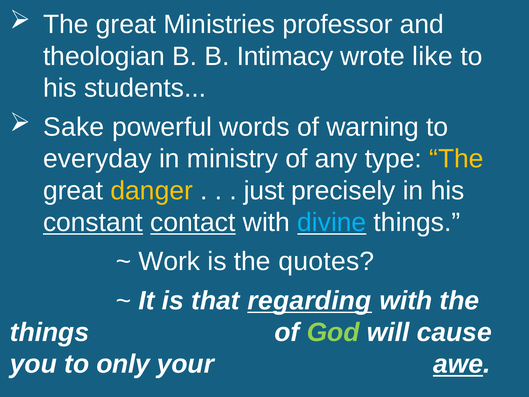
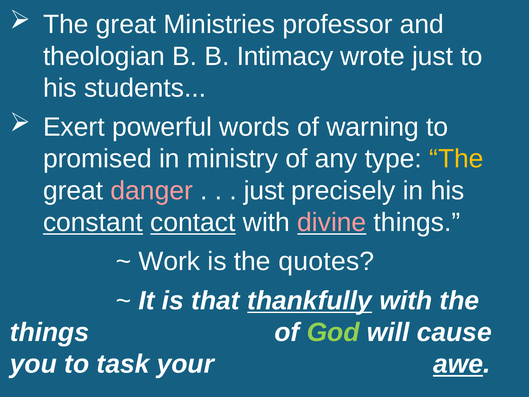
wrote like: like -> just (433, 56)
Sake: Sake -> Exert (74, 127)
everyday: everyday -> promised (97, 159)
danger colour: yellow -> pink (152, 191)
divine colour: light blue -> pink (332, 222)
regarding: regarding -> thankfully (310, 300)
only: only -> task (123, 364)
